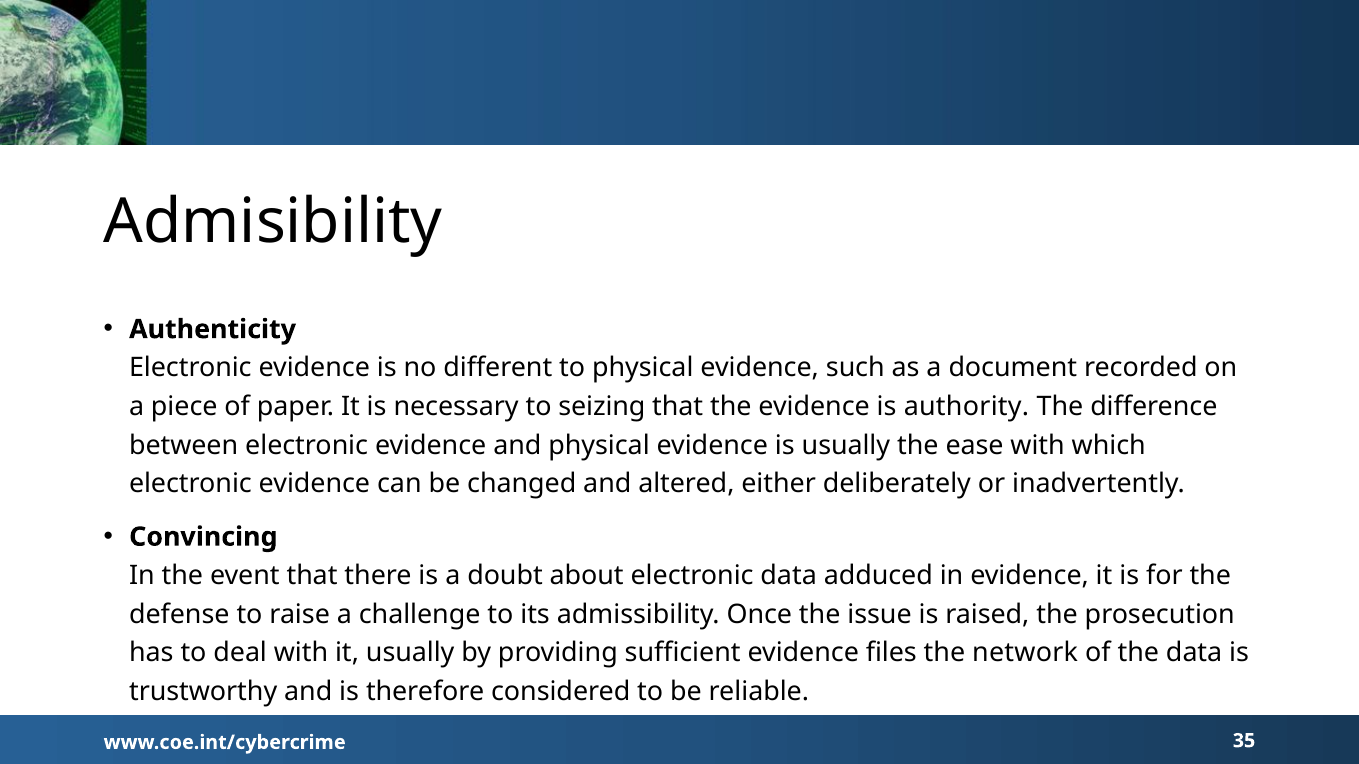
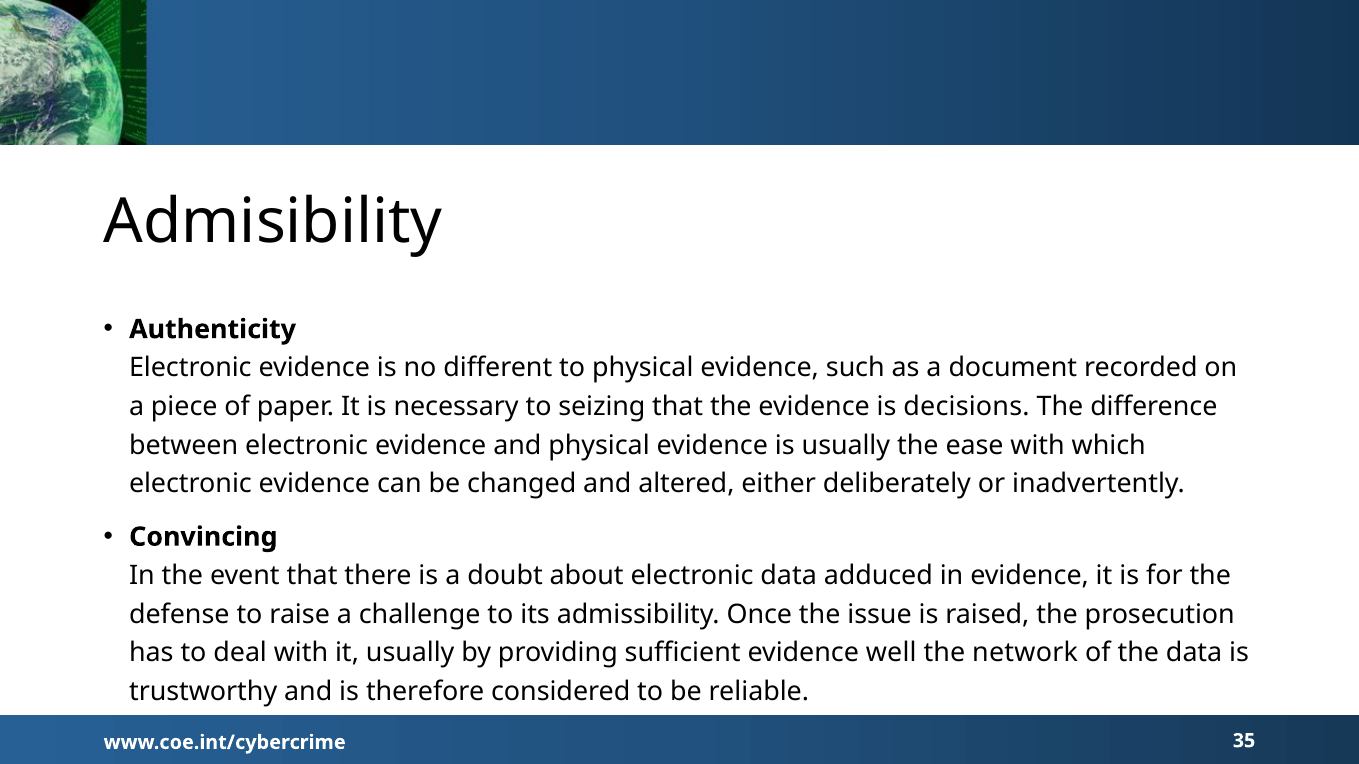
authority: authority -> decisions (966, 407)
files: files -> well (891, 653)
